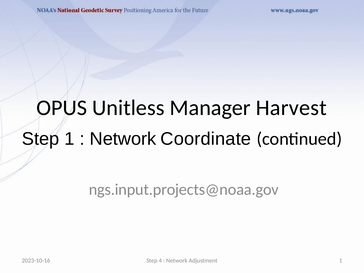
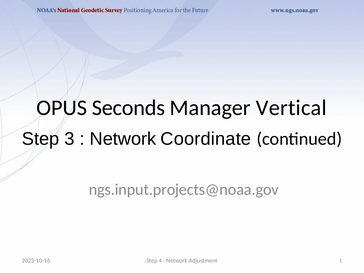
Unitless: Unitless -> Seconds (128, 108)
Harvest: Harvest -> Vertical (291, 108)
Step 1: 1 -> 3 (69, 139)
